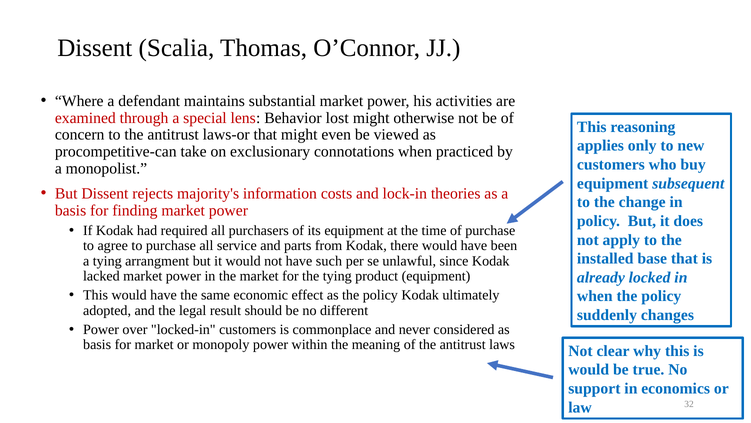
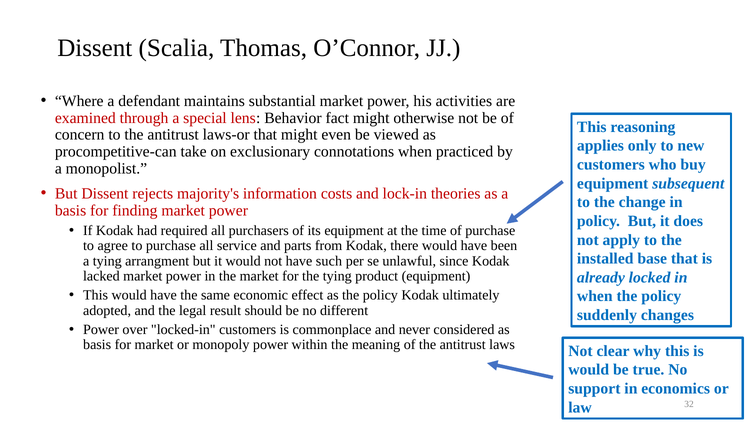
lost: lost -> fact (337, 118)
